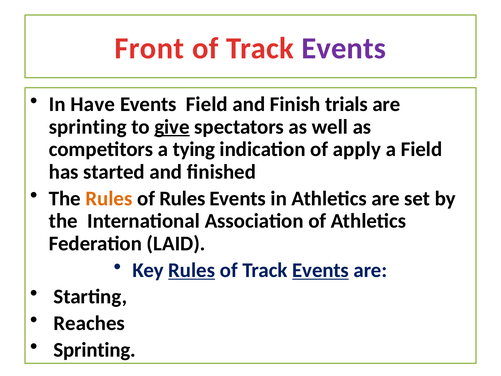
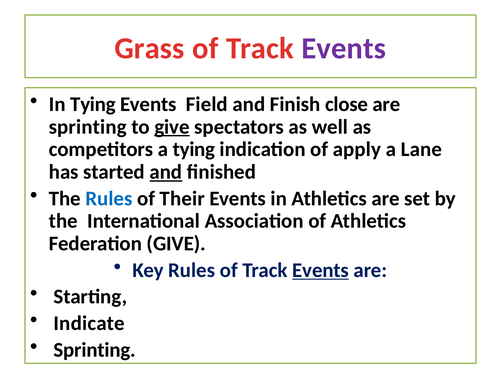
Front: Front -> Grass (149, 48)
In Have: Have -> Tying (93, 104)
trials: trials -> close (347, 104)
a Field: Field -> Lane (421, 149)
and underline: none -> present (166, 172)
Rules colour: orange -> blue (109, 198)
of Rules: Rules -> Their (182, 198)
Federation LAID: LAID -> GIVE (176, 243)
Rules underline: present -> none (192, 270)
Reaches: Reaches -> Indicate (89, 323)
